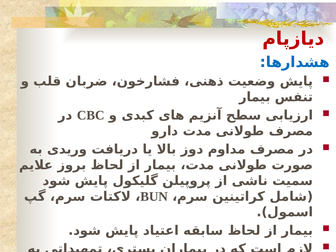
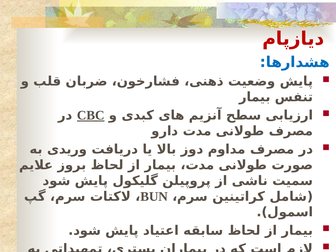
CBC underline: none -> present (91, 115)
